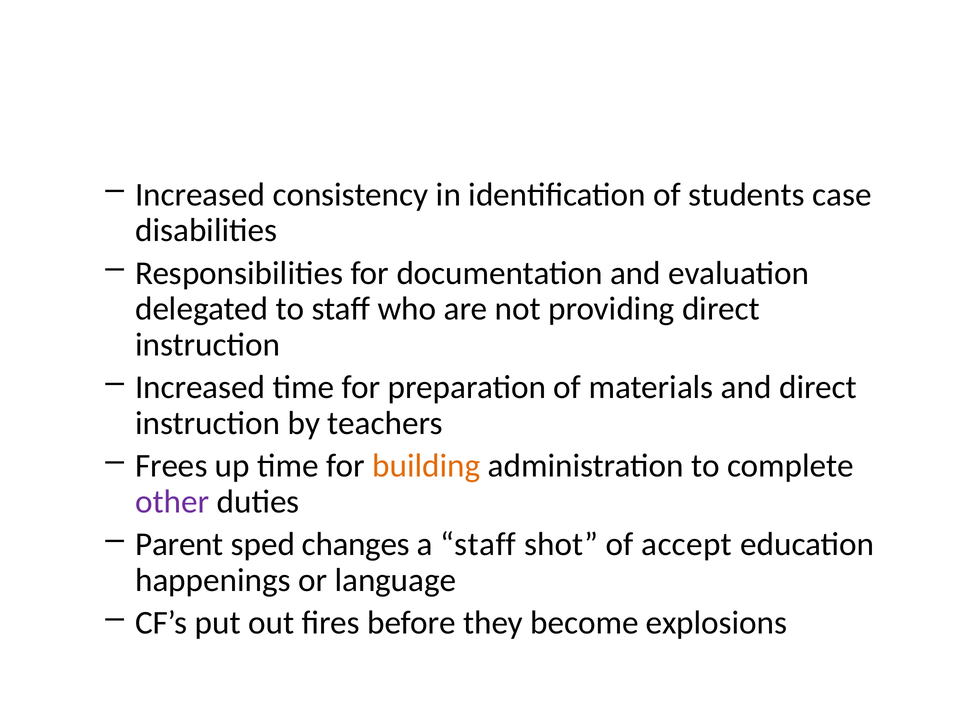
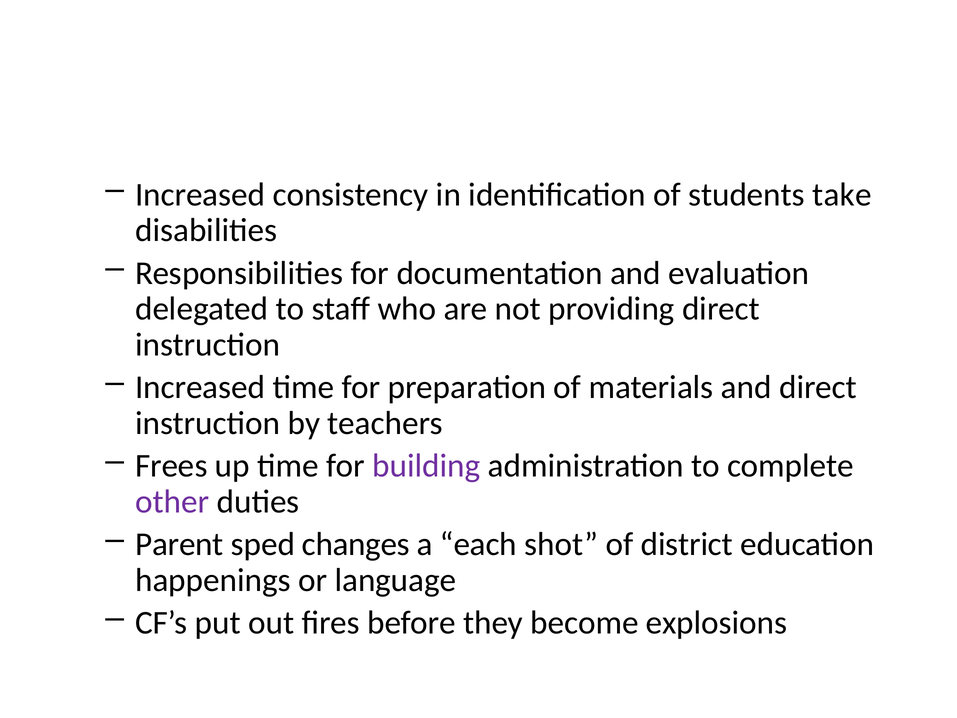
case: case -> take (842, 195)
building colour: orange -> purple (426, 466)
a staff: staff -> each (478, 544)
accept: accept -> district (687, 544)
